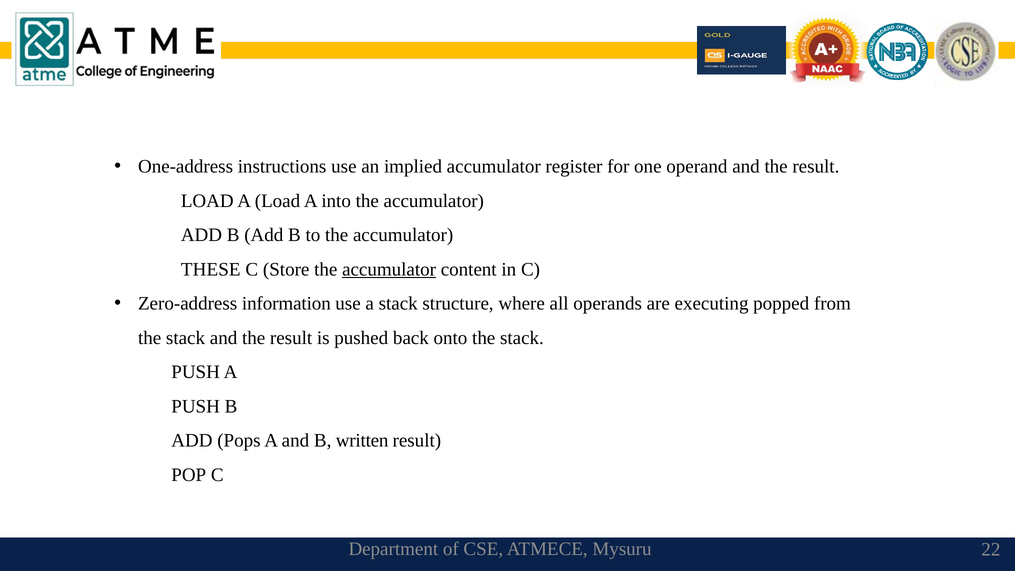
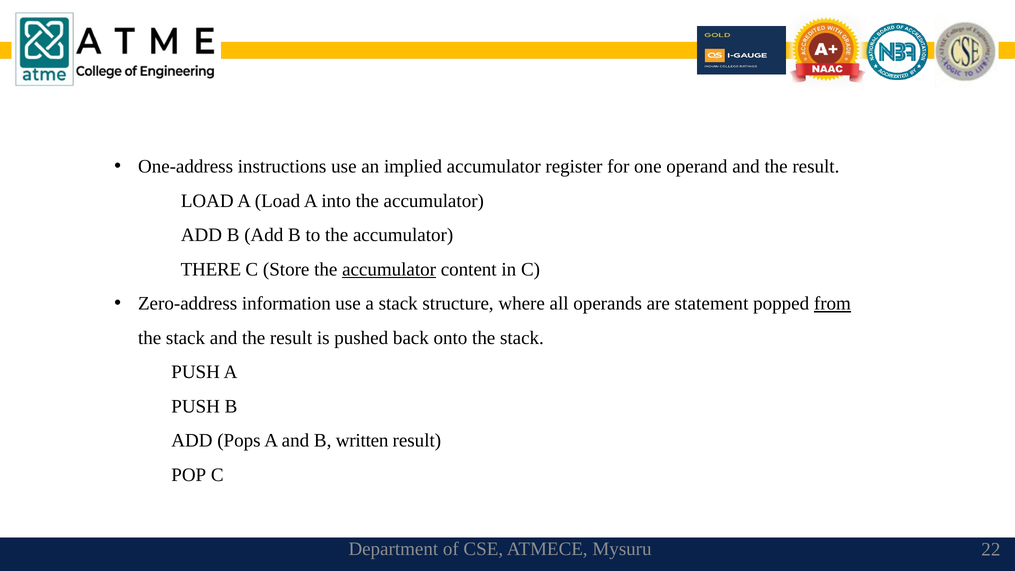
THESE: THESE -> THERE (211, 269)
executing: executing -> statement (712, 304)
from underline: none -> present (832, 304)
